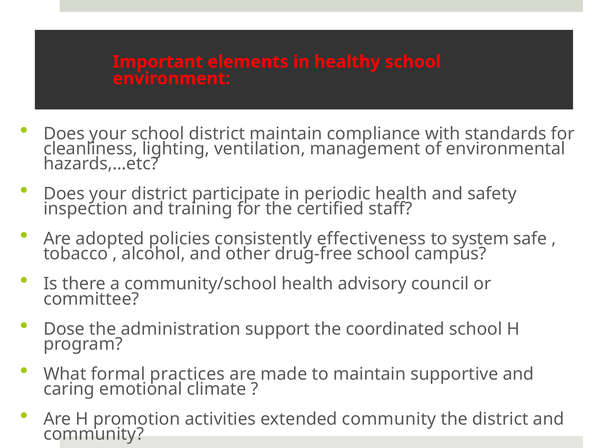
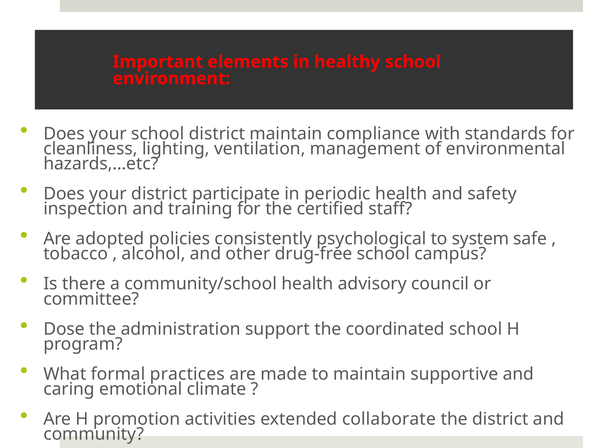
effectiveness: effectiveness -> psychological (371, 239)
extended community: community -> collaborate (389, 419)
